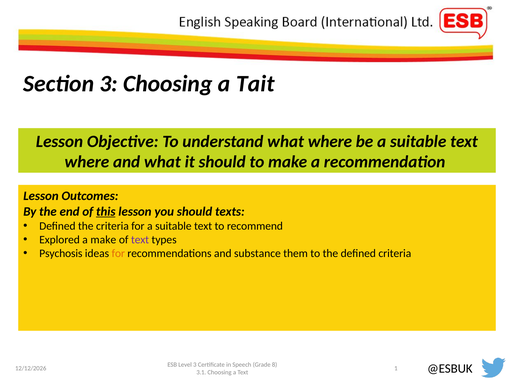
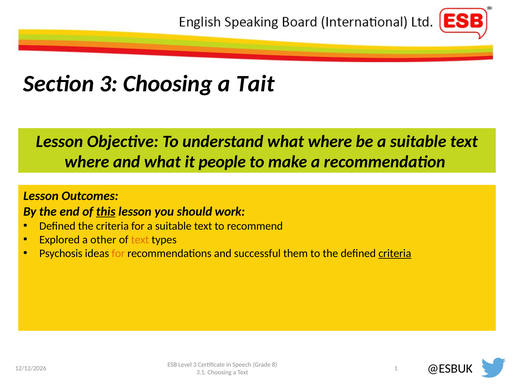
it should: should -> people (222, 162)
texts: texts -> work (230, 211)
a make: make -> other (103, 239)
text colour: purple -> orange (140, 239)
substance: substance -> successful (257, 253)
criteria underline: none -> present (395, 253)
